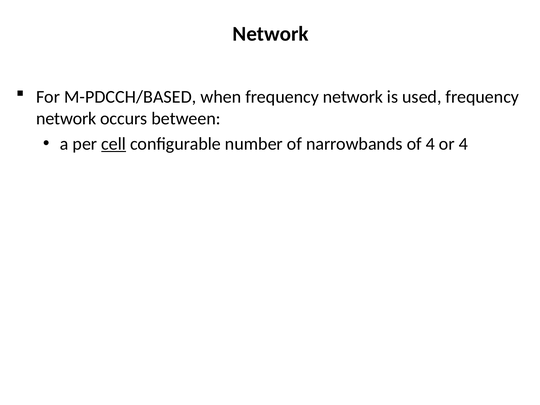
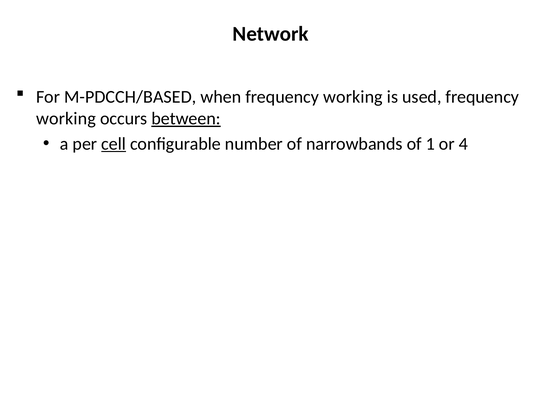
when frequency network: network -> working (353, 97)
network: network -> working (66, 119)
between underline: none -> present (186, 119)
of 4: 4 -> 1 (430, 144)
